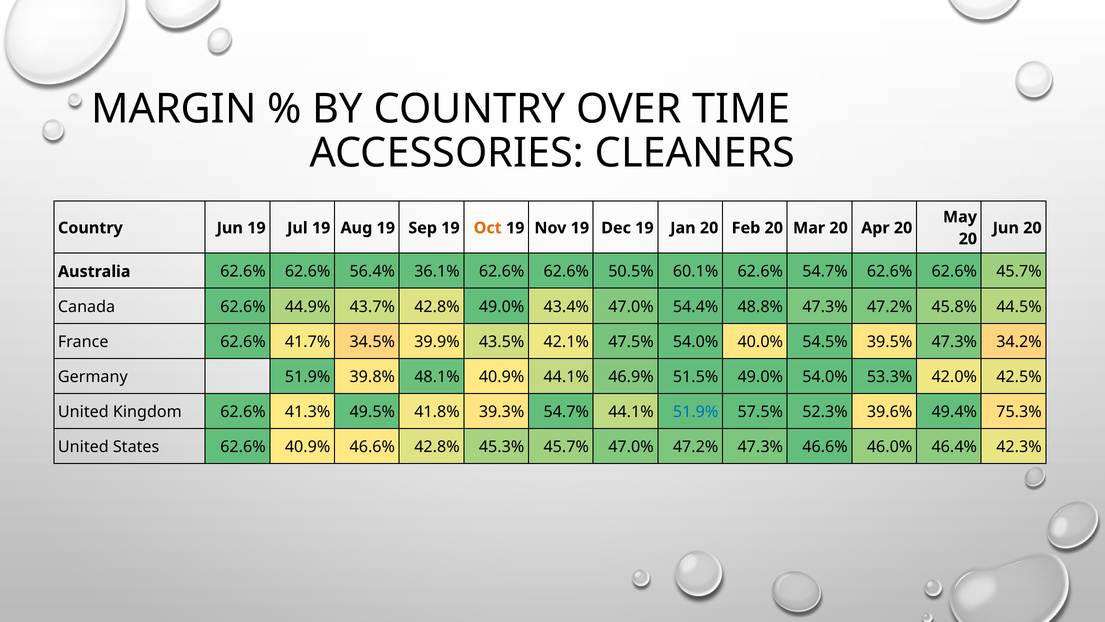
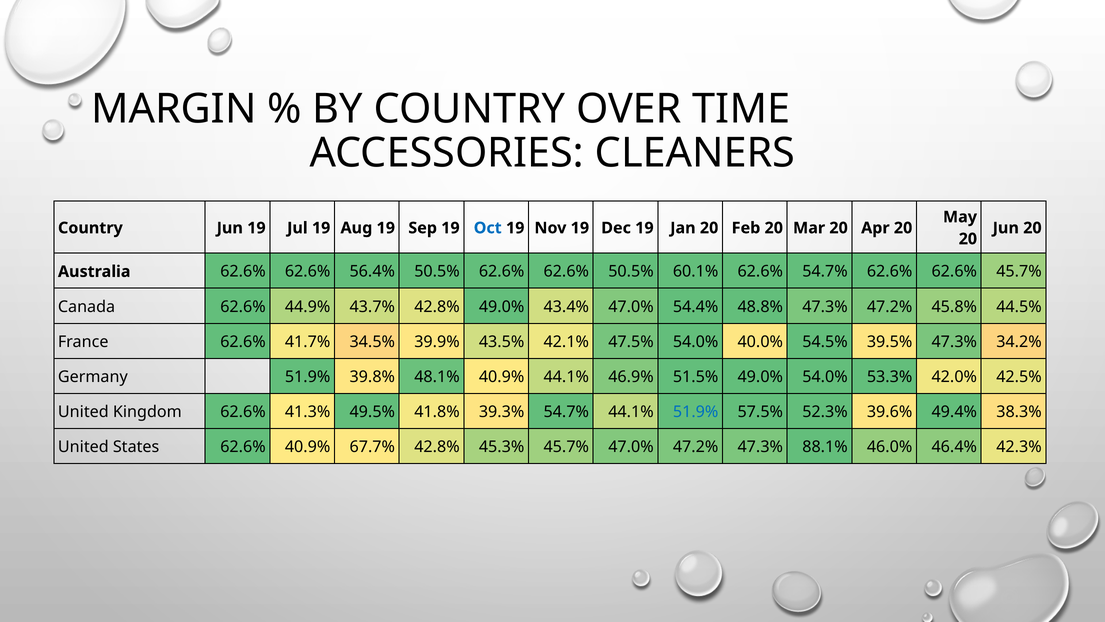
Oct colour: orange -> blue (488, 228)
56.4% 36.1%: 36.1% -> 50.5% (437, 271)
75.3%: 75.3% -> 38.3% (1019, 412)
40.9% 46.6%: 46.6% -> 67.7% (372, 447)
47.3% 46.6%: 46.6% -> 88.1% (825, 447)
